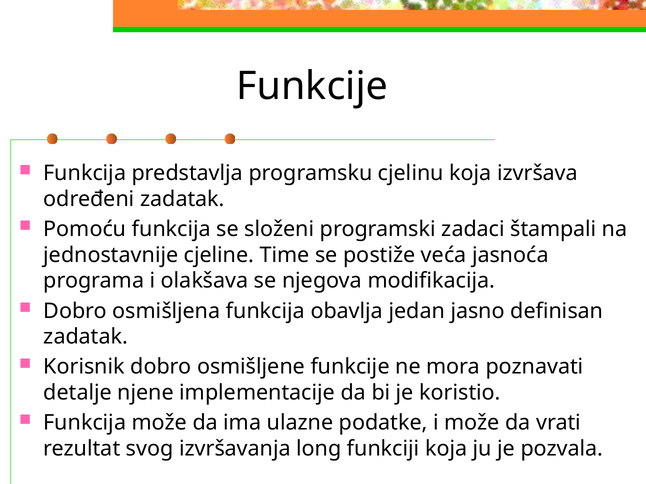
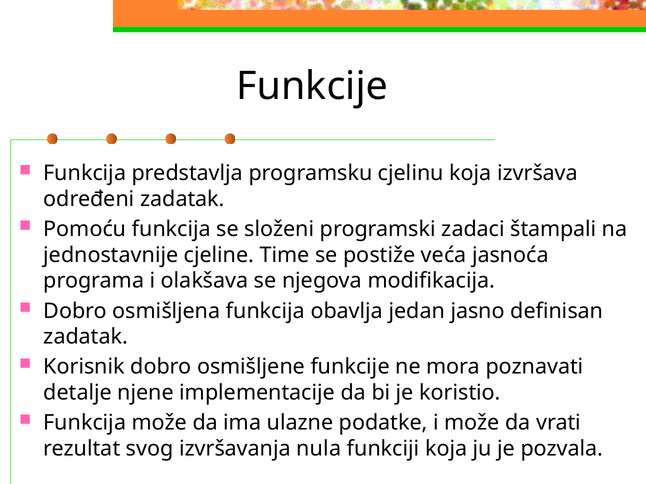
long: long -> nula (319, 449)
